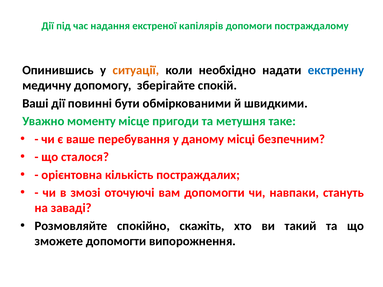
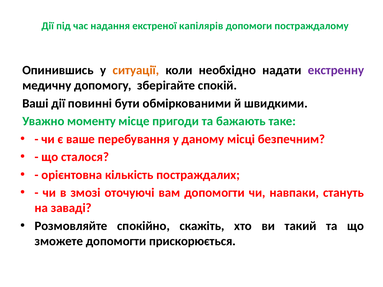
екстренну colour: blue -> purple (336, 70)
метушня: метушня -> бажають (241, 121)
випорожнення: випорожнення -> прискорюється (192, 241)
